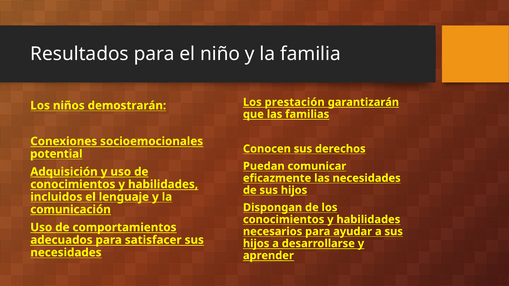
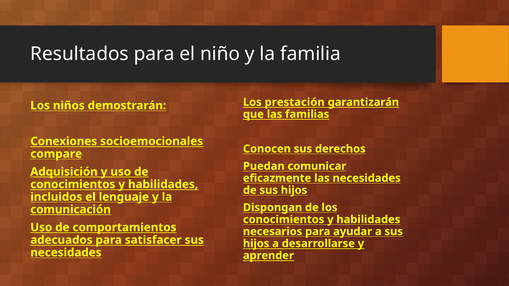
potential: potential -> compare (56, 154)
